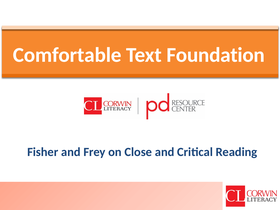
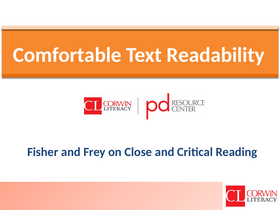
Foundation: Foundation -> Readability (216, 55)
